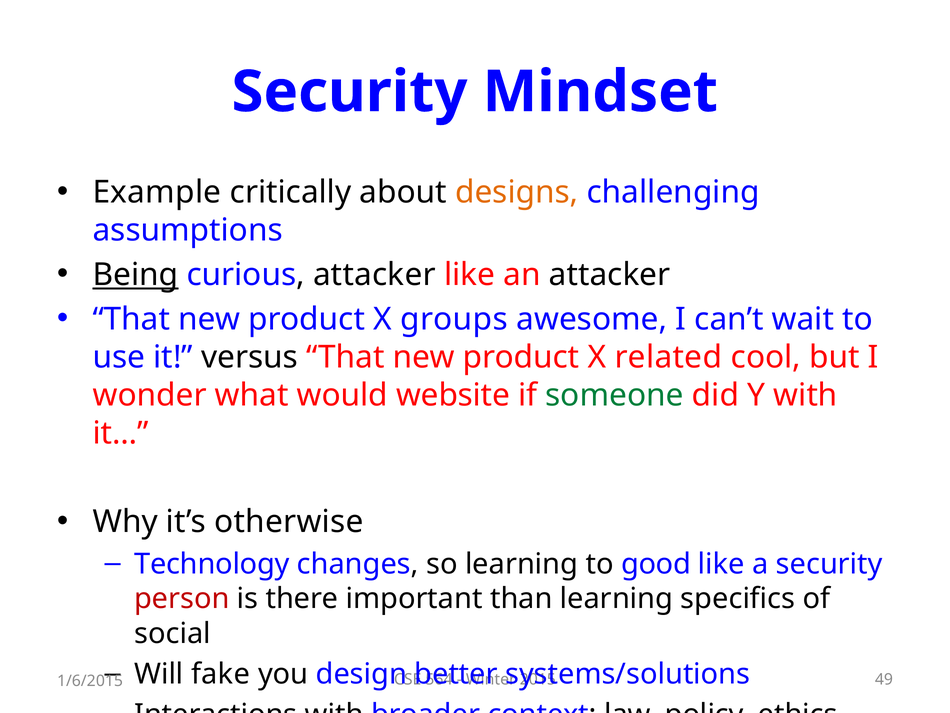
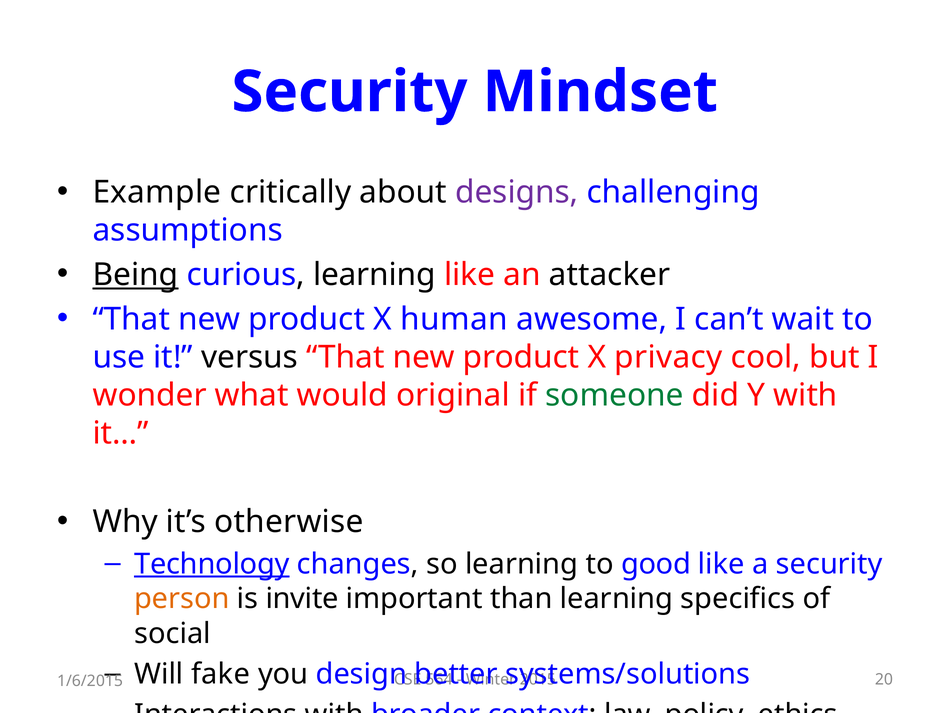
designs colour: orange -> purple (517, 192)
curious attacker: attacker -> learning (374, 275)
groups: groups -> human (454, 319)
related: related -> privacy (668, 357)
website: website -> original (453, 395)
Technology underline: none -> present (212, 564)
person colour: red -> orange (182, 598)
there: there -> invite (302, 598)
49: 49 -> 20 (884, 679)
